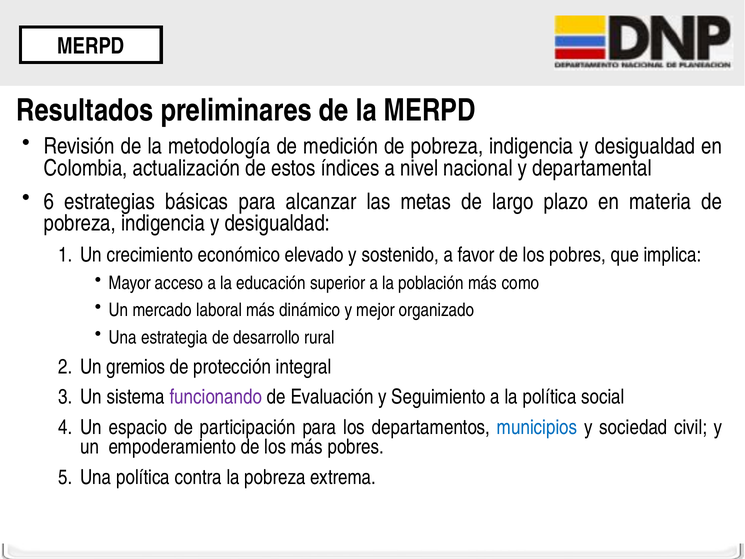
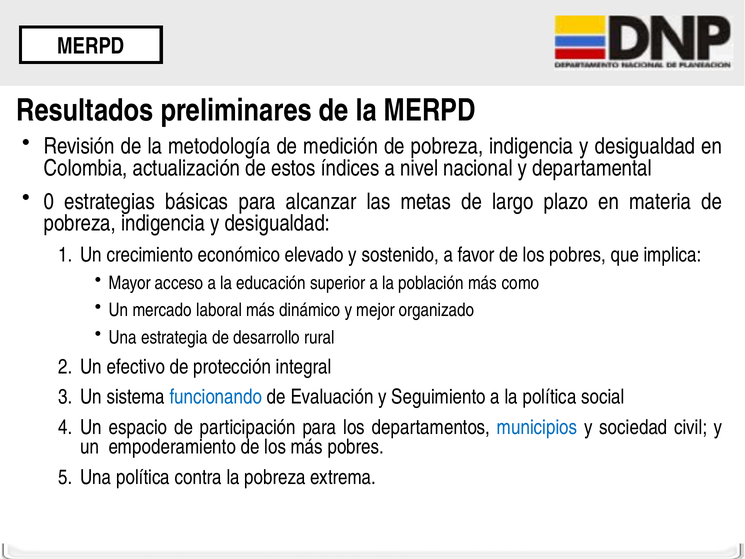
6: 6 -> 0 (49, 201)
gremios: gremios -> efectivo (136, 367)
funcionando colour: purple -> blue (216, 397)
